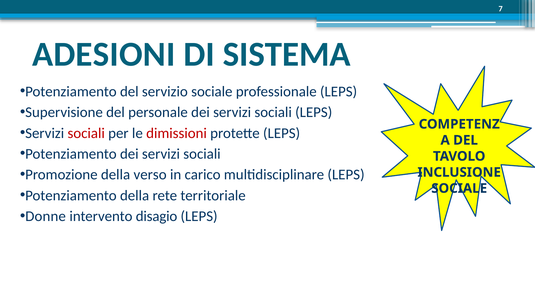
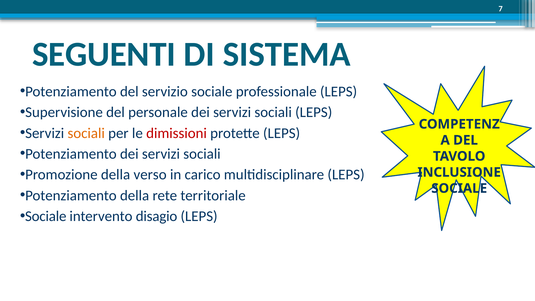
ADESIONI: ADESIONI -> SEGUENTI (104, 54)
sociali colour: red -> orange (86, 133)
Donne: Donne -> Sociale (46, 216)
